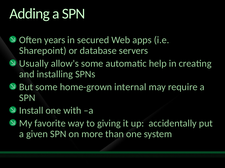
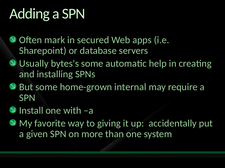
years: years -> mark (55, 40)
allow's: allow's -> bytes's (65, 64)
